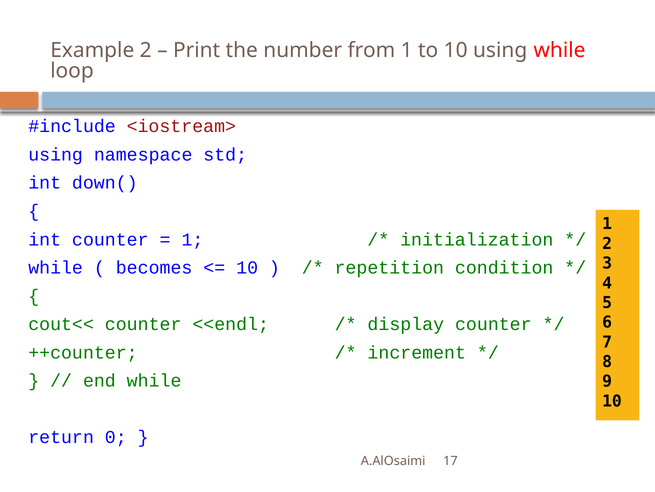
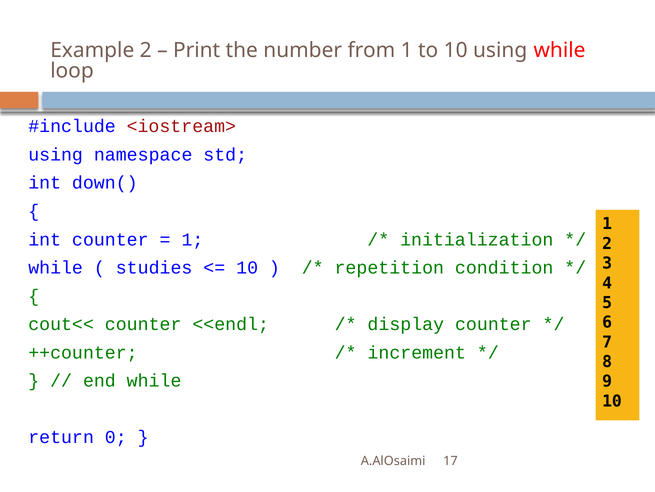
becomes: becomes -> studies (154, 267)
